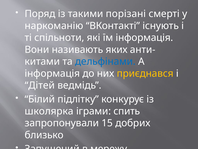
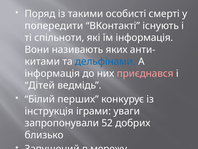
порізані: порізані -> особисті (126, 14)
наркоманію: наркоманію -> попередити (54, 26)
приєднався colour: yellow -> pink (145, 73)
підлітку: підлітку -> перших (78, 99)
школярка: школярка -> інструкція (49, 111)
спить: спить -> уваги (127, 111)
15: 15 -> 52 (107, 123)
